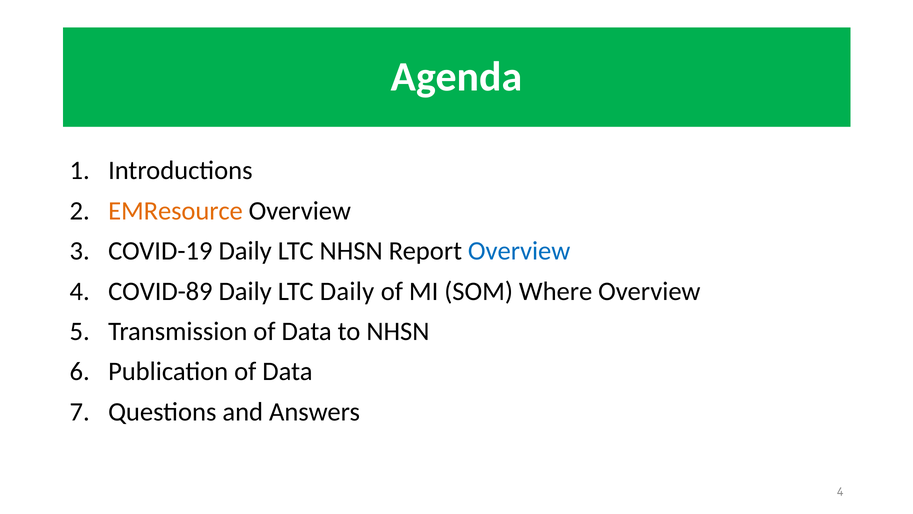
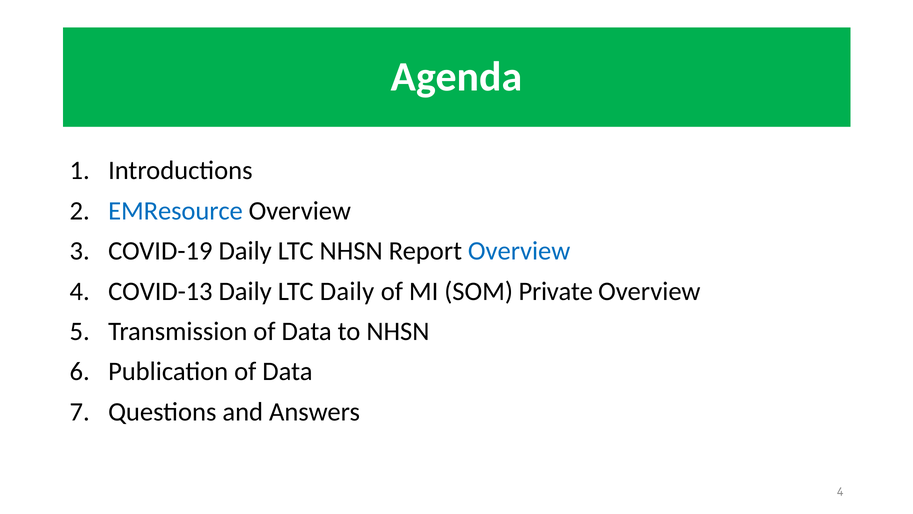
EMResource colour: orange -> blue (175, 211)
COVID-89: COVID-89 -> COVID-13 (160, 291)
Where: Where -> Private (556, 291)
